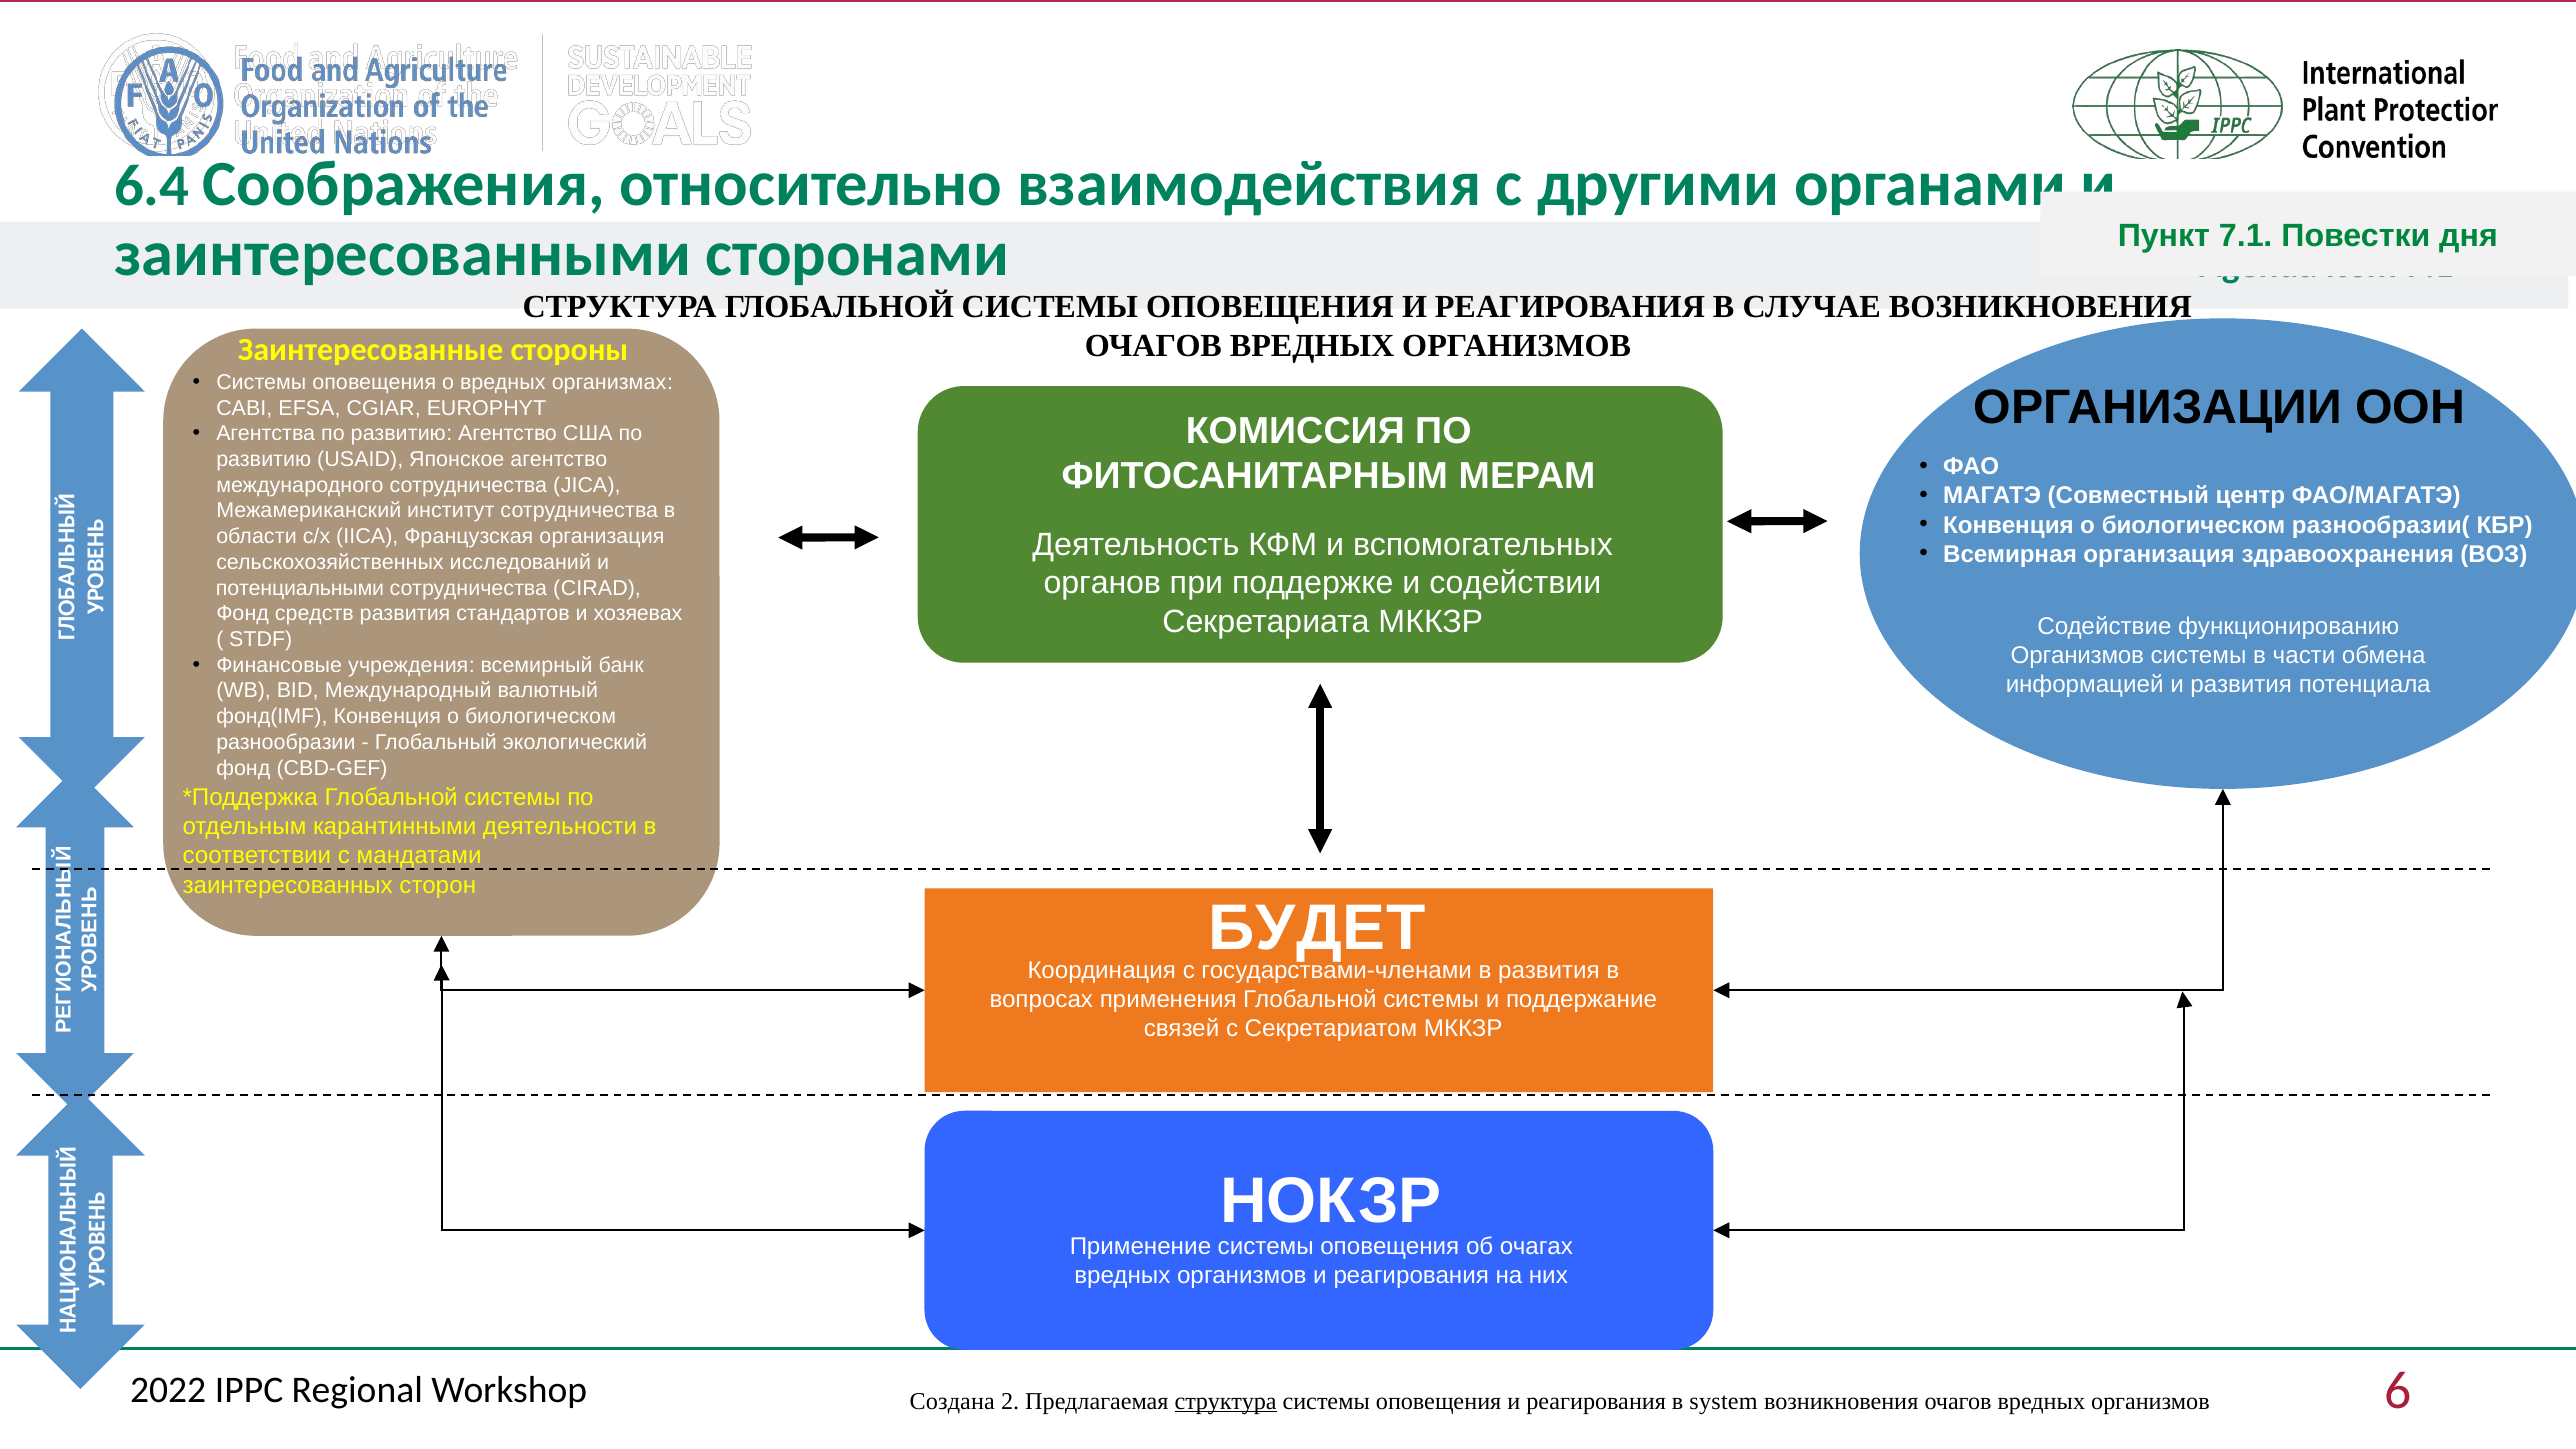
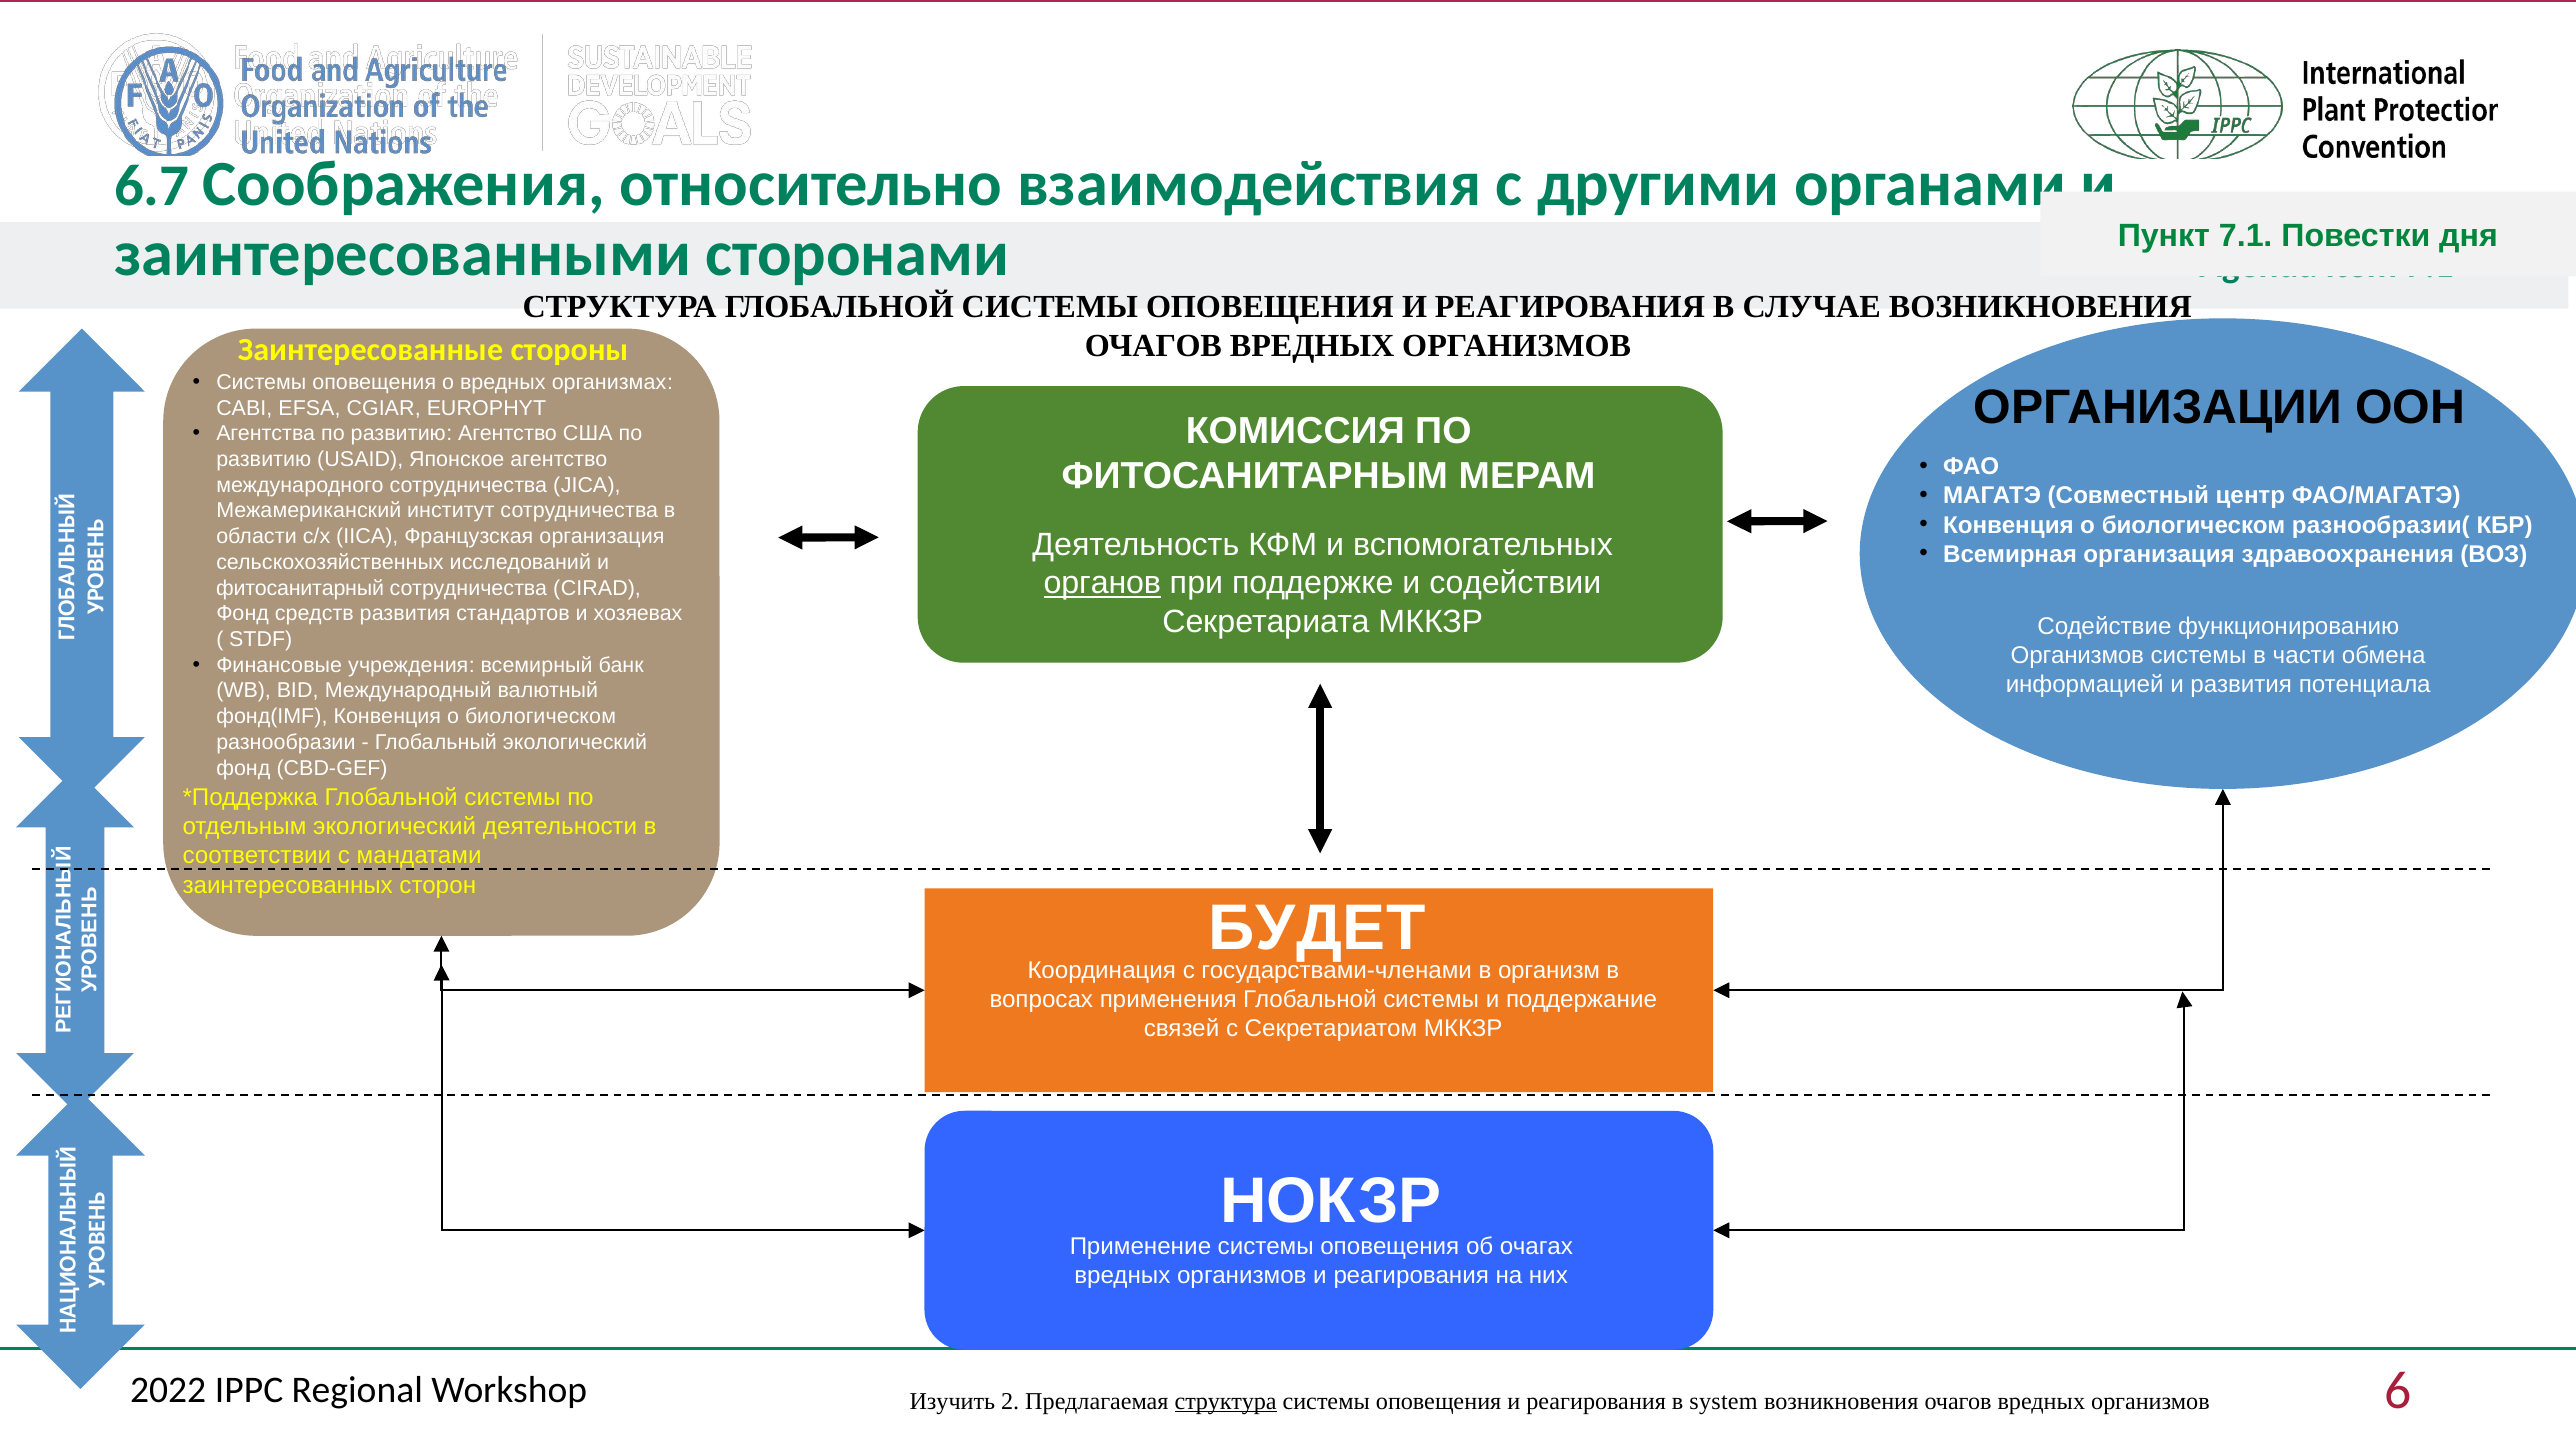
6.4: 6.4 -> 6.7 (152, 186)
органов underline: none -> present (1102, 583)
потенциальными: потенциальными -> фитосанитарный (300, 588)
отдельным карантинными: карантинными -> экологический (395, 827)
в развития: развития -> организм (1549, 970)
Создана: Создана -> Изучить (952, 1401)
